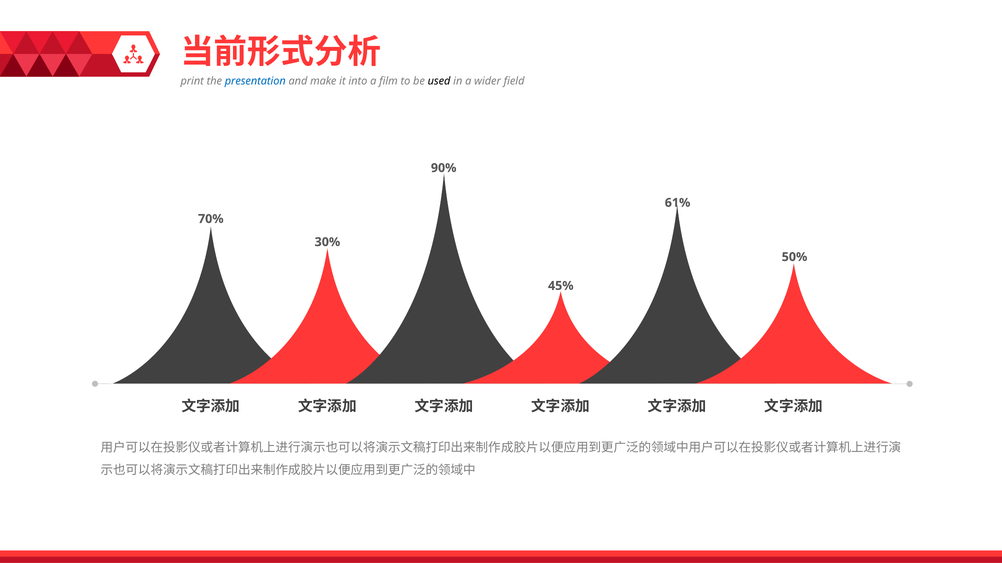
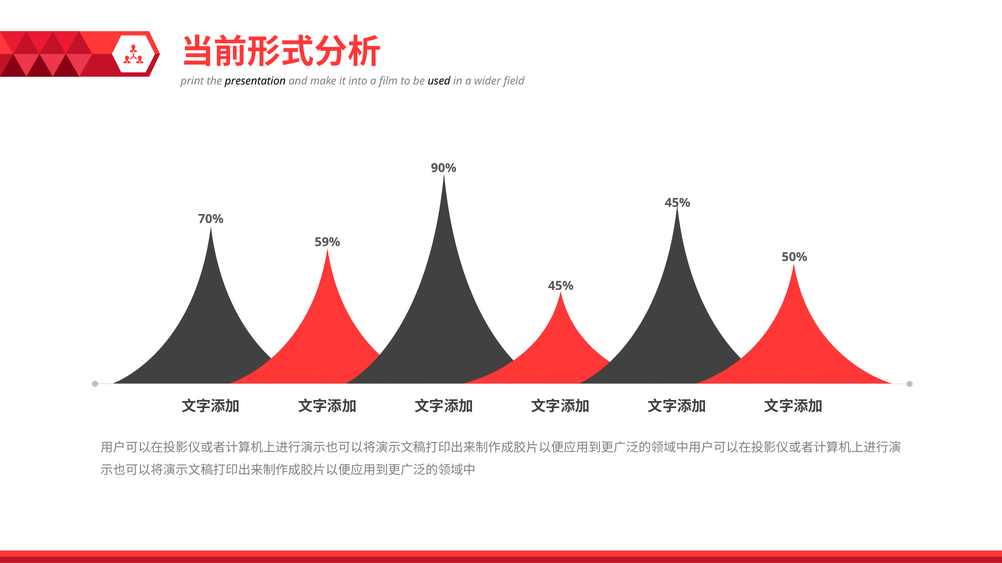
presentation colour: blue -> black (255, 81)
61%: 61% -> 45% (678, 203)
30%: 30% -> 59% (327, 242)
